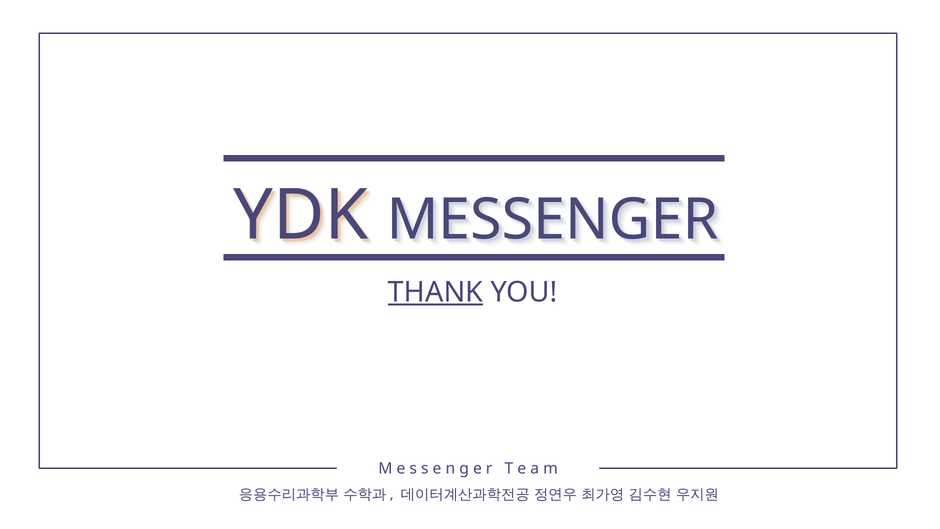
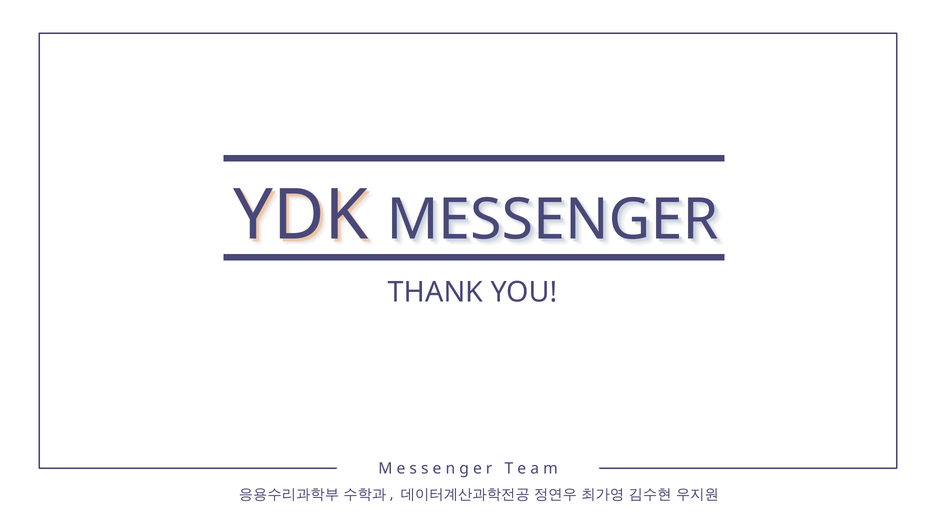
THANK underline: present -> none (436, 292)
